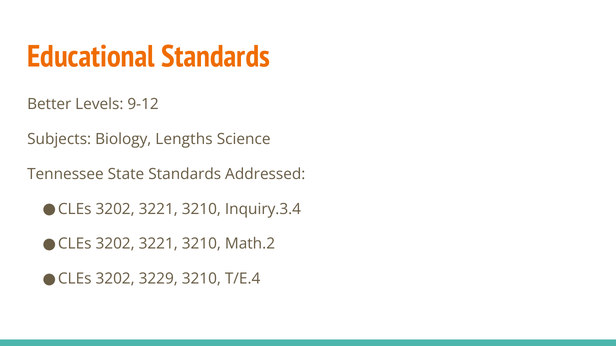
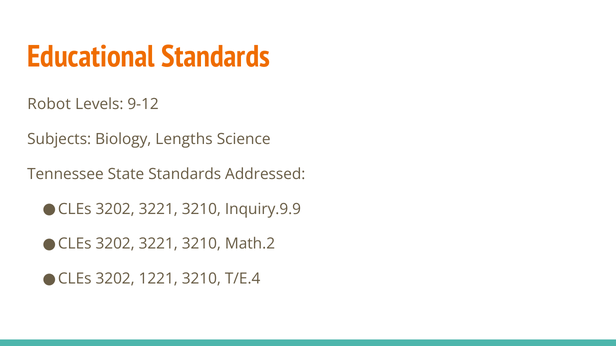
Better: Better -> Robot (49, 105)
Inquiry.3.4: Inquiry.3.4 -> Inquiry.9.9 (263, 209)
3229: 3229 -> 1221 (158, 279)
